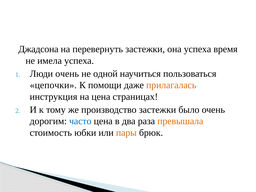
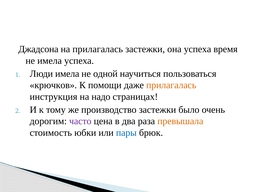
на перевернуть: перевернуть -> прилагалась (98, 49)
Люди очень: очень -> имела (67, 74)
цепочки: цепочки -> крючков (53, 85)
на цена: цена -> надо (101, 97)
часто colour: blue -> purple (80, 121)
пары colour: orange -> blue (126, 133)
